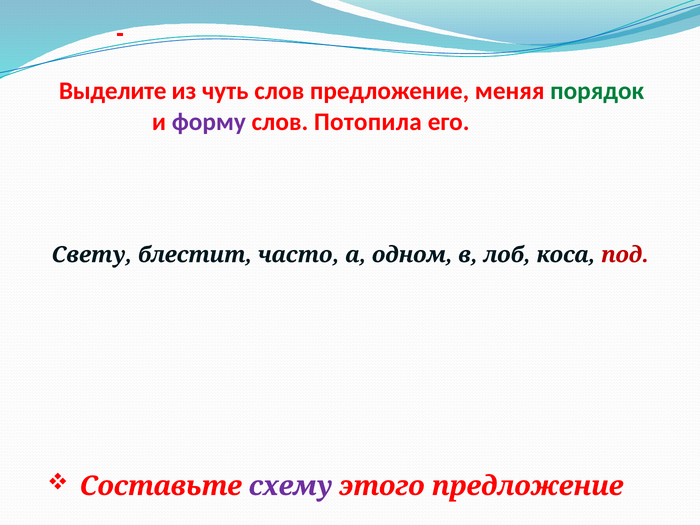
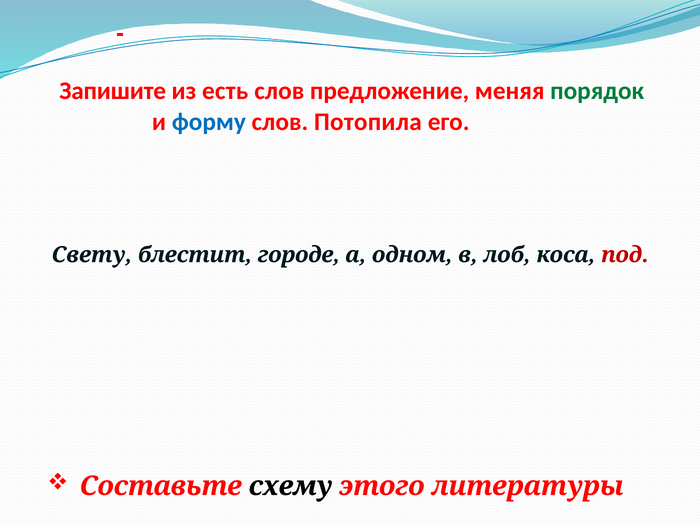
Выделите: Выделите -> Запишите (113, 91)
чуть: чуть -> есть (225, 91)
форму colour: purple -> blue (209, 122)
часто: часто -> городе (299, 255)
схему colour: purple -> black (291, 486)
этого предложение: предложение -> литературы (528, 486)
